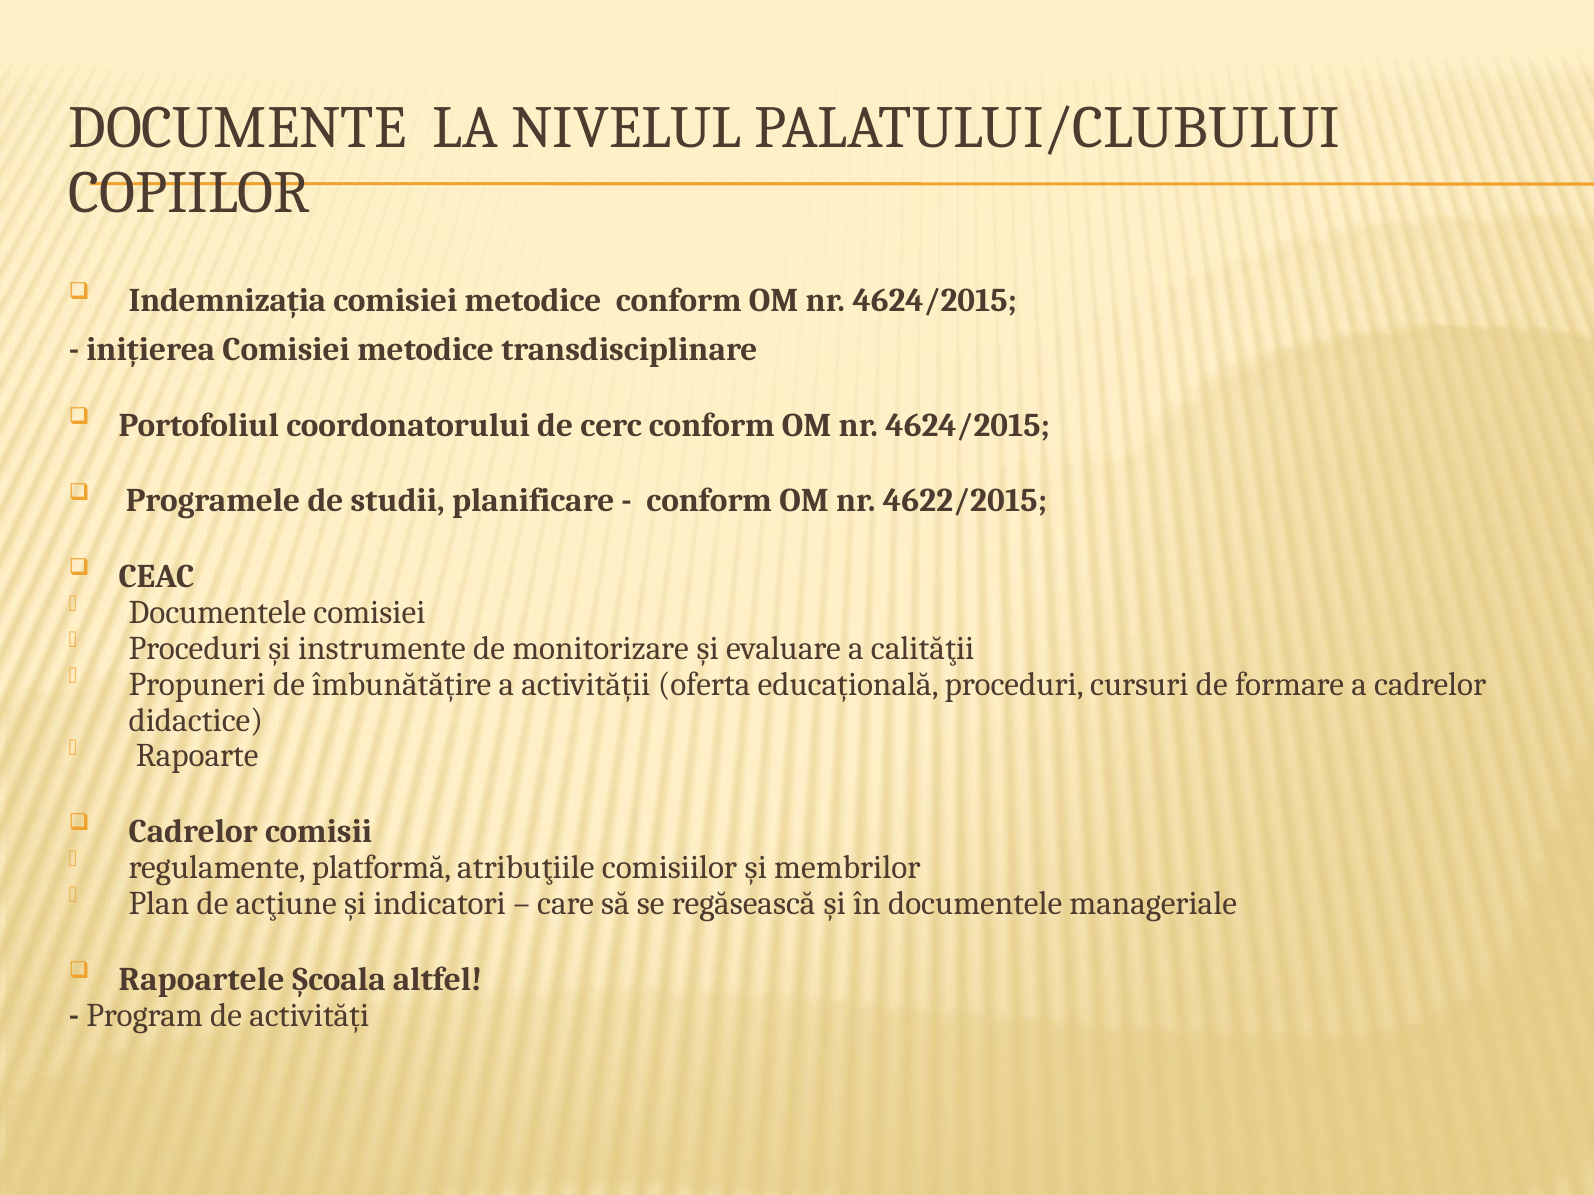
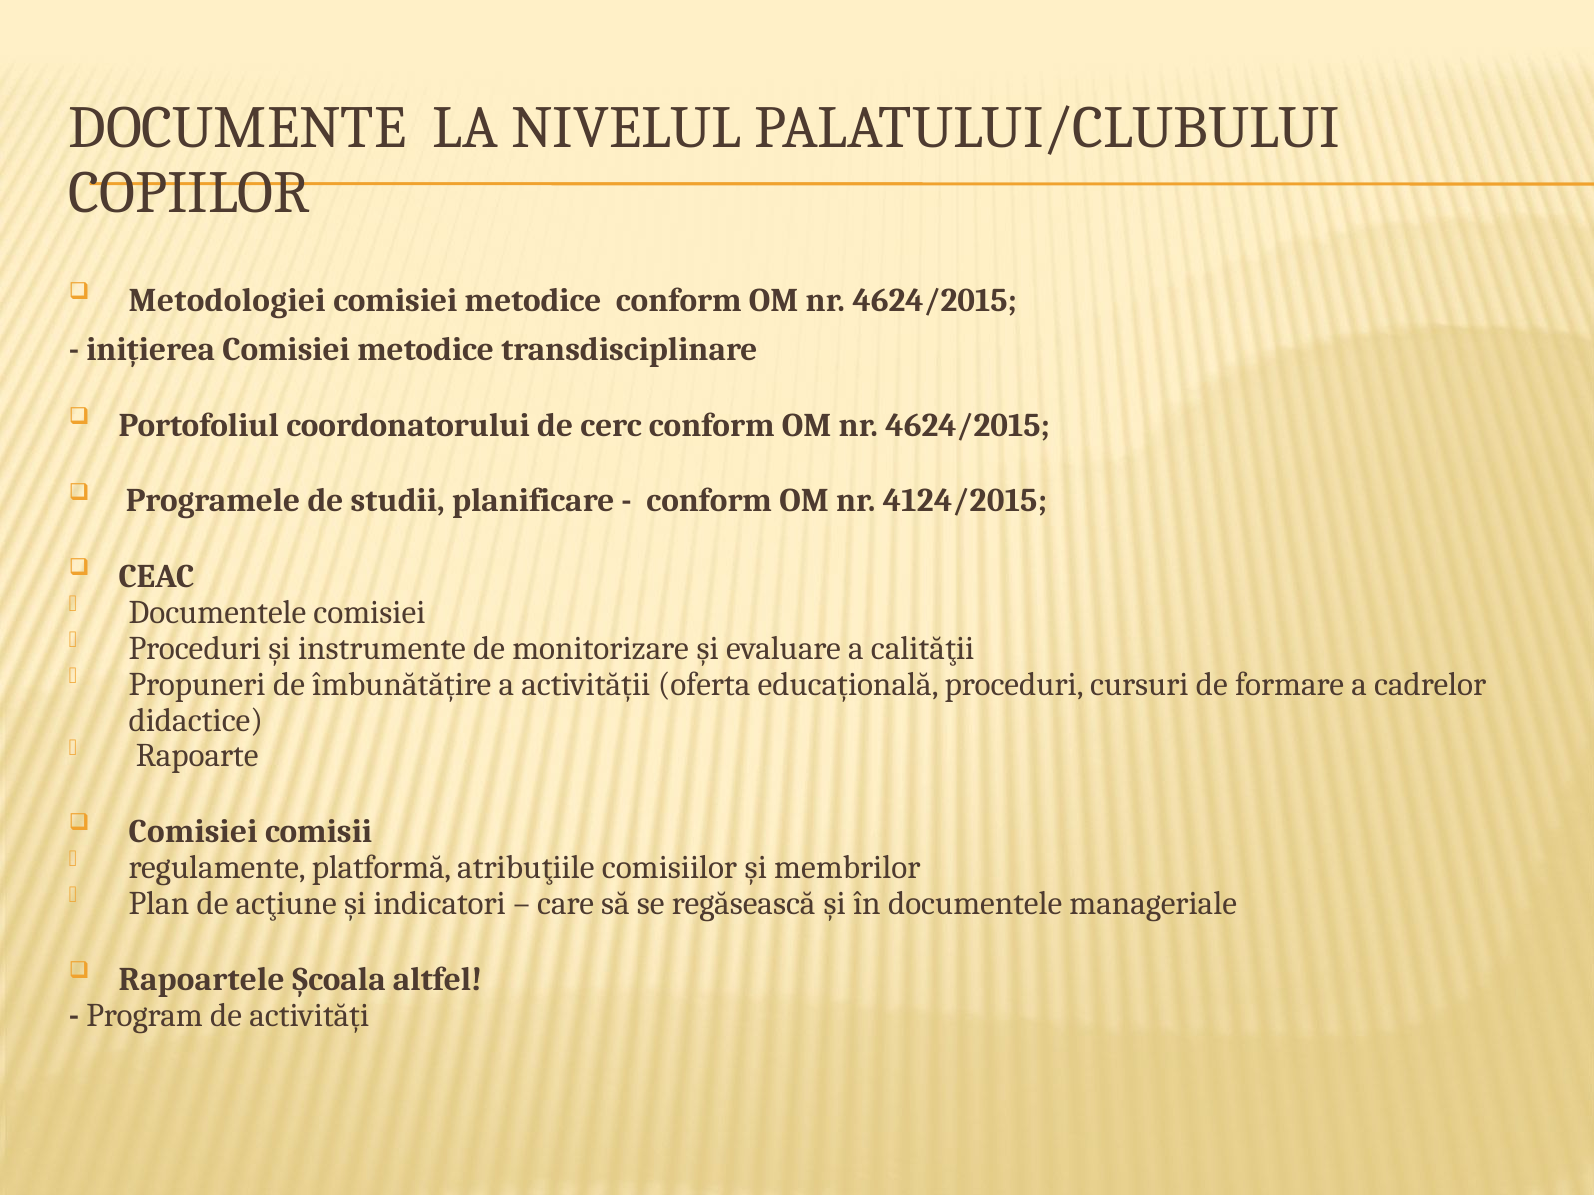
Indemnizația: Indemnizația -> Metodologiei (227, 301)
4622/2015: 4622/2015 -> 4124/2015 (965, 501)
Cadrelor: Cadrelor -> Comisiei (193, 832)
